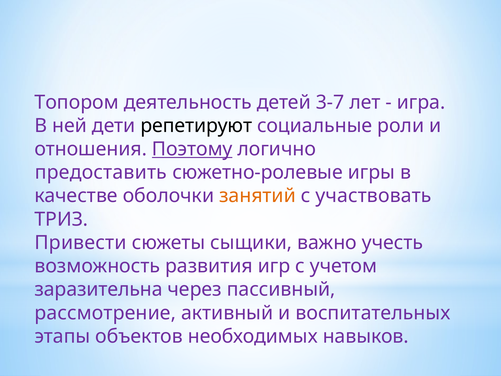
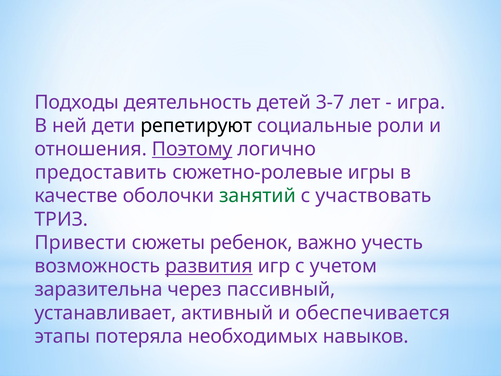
Топором: Топором -> Подходы (77, 102)
занятий colour: orange -> green (257, 196)
сыщики: сыщики -> ребенок (251, 243)
развития underline: none -> present (209, 266)
рассмотрение: рассмотрение -> устанавливает (105, 313)
воспитательных: воспитательных -> обеспечивается (373, 313)
объектов: объектов -> потеряла (139, 336)
